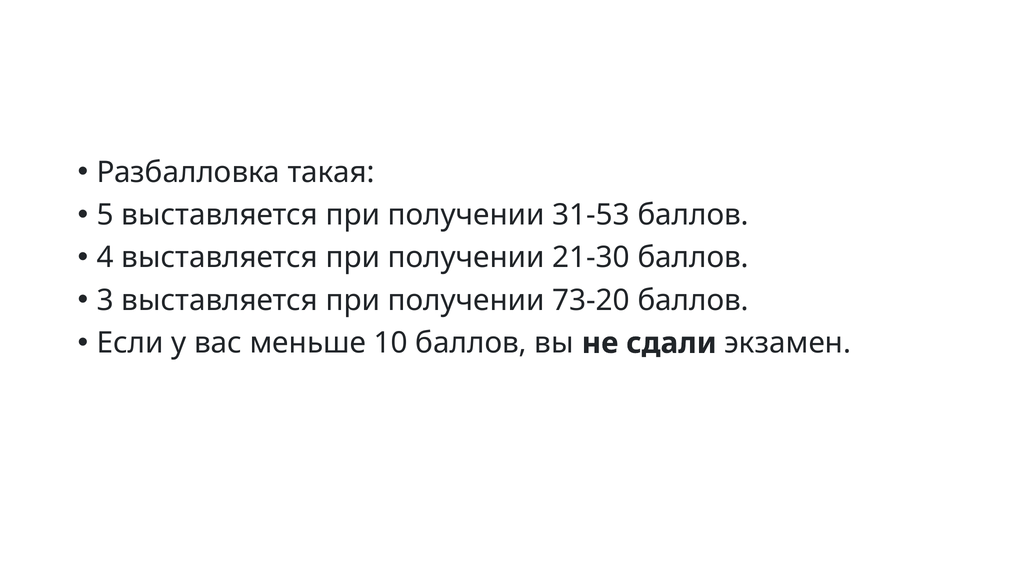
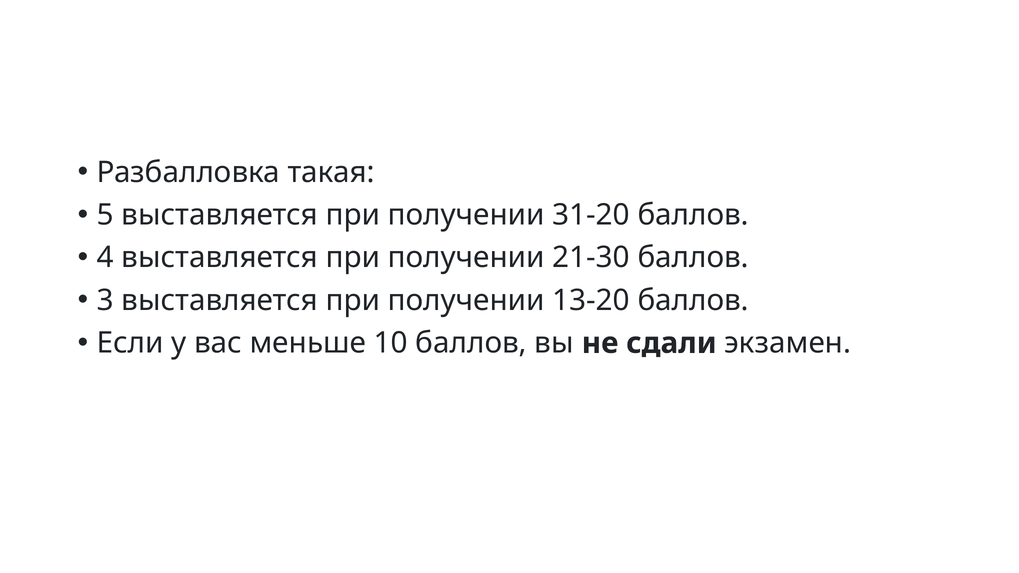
31-53: 31-53 -> 31-20 (591, 215)
73-20: 73-20 -> 13-20 (591, 300)
